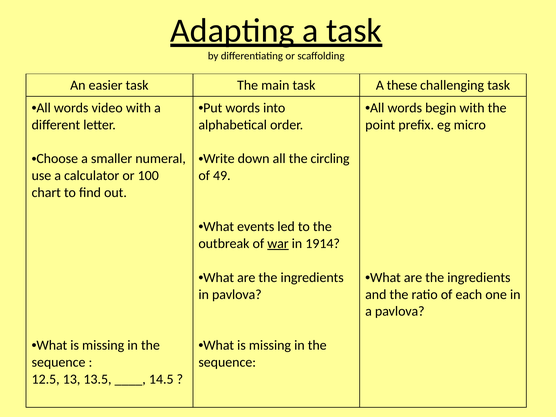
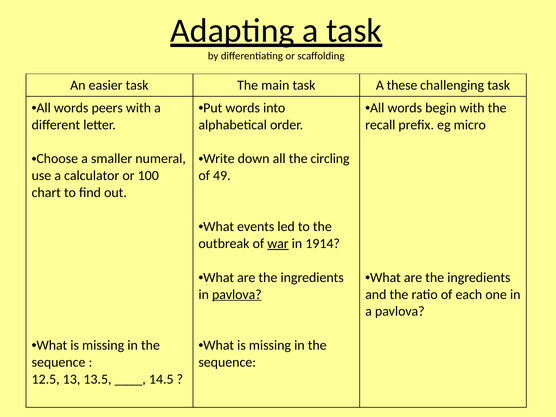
video: video -> peers (107, 108)
point: point -> recall (380, 125)
pavlova underline: none -> present (237, 294)
